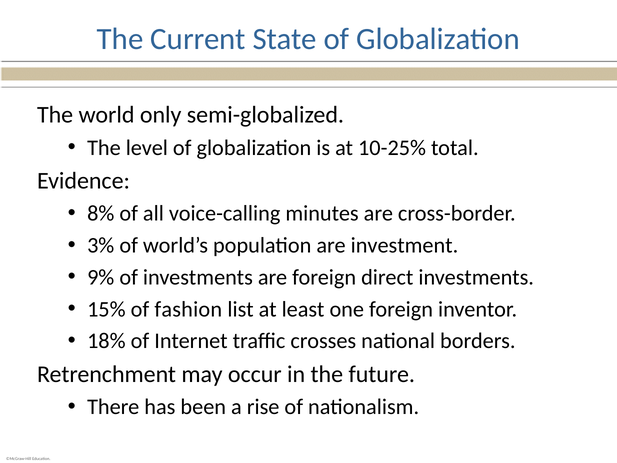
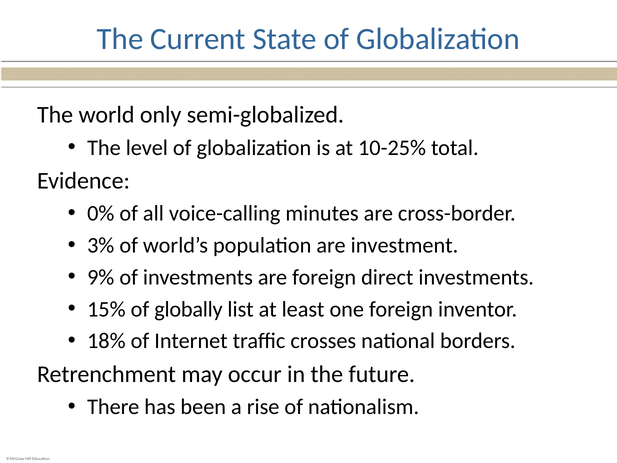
8%: 8% -> 0% (101, 213)
fashion: fashion -> globally (188, 309)
